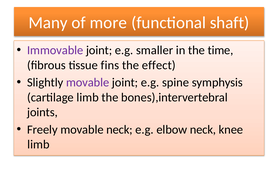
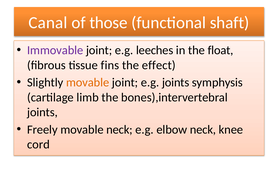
Many: Many -> Canal (48, 23)
more: more -> those (108, 23)
smaller: smaller -> leeches (155, 50)
time: time -> float (220, 50)
movable colour: purple -> orange (88, 82)
e.g spine: spine -> joints (176, 82)
limb: limb -> cord (38, 144)
